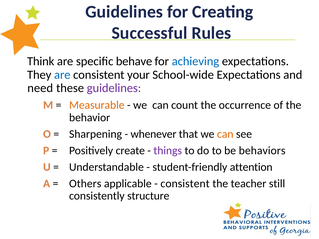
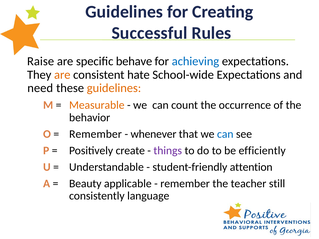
Think: Think -> Raise (41, 61)
are colour: blue -> orange (62, 75)
your: your -> hate (138, 75)
guidelines colour: purple -> orange (114, 88)
Sharpening: Sharpening -> Remember (95, 134)
can colour: orange -> blue (225, 134)
behaviors: behaviors -> efficiently (262, 151)
Others: Others -> Beauty (85, 184)
consistent: consistent -> remember (185, 184)
structure: structure -> language (148, 196)
